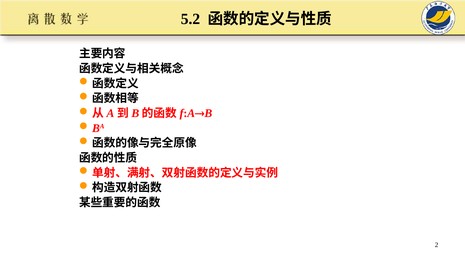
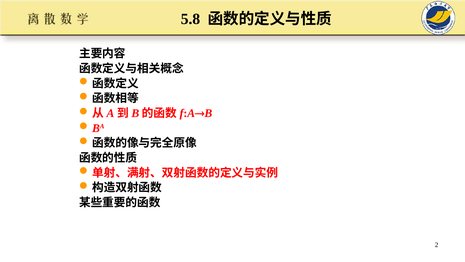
5.2: 5.2 -> 5.8 (190, 19)
